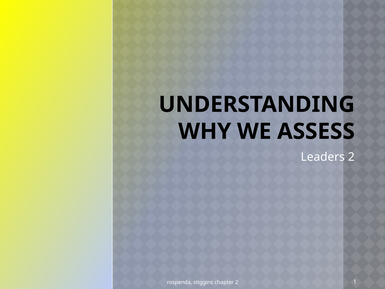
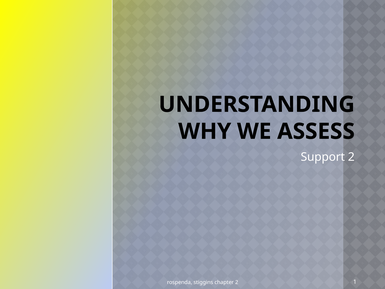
Leaders: Leaders -> Support (323, 157)
